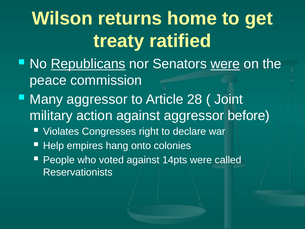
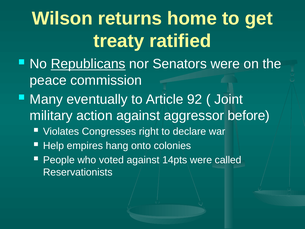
were underline: present -> none (225, 64)
Many aggressor: aggressor -> eventually (97, 99)
28: 28 -> 92 (195, 99)
